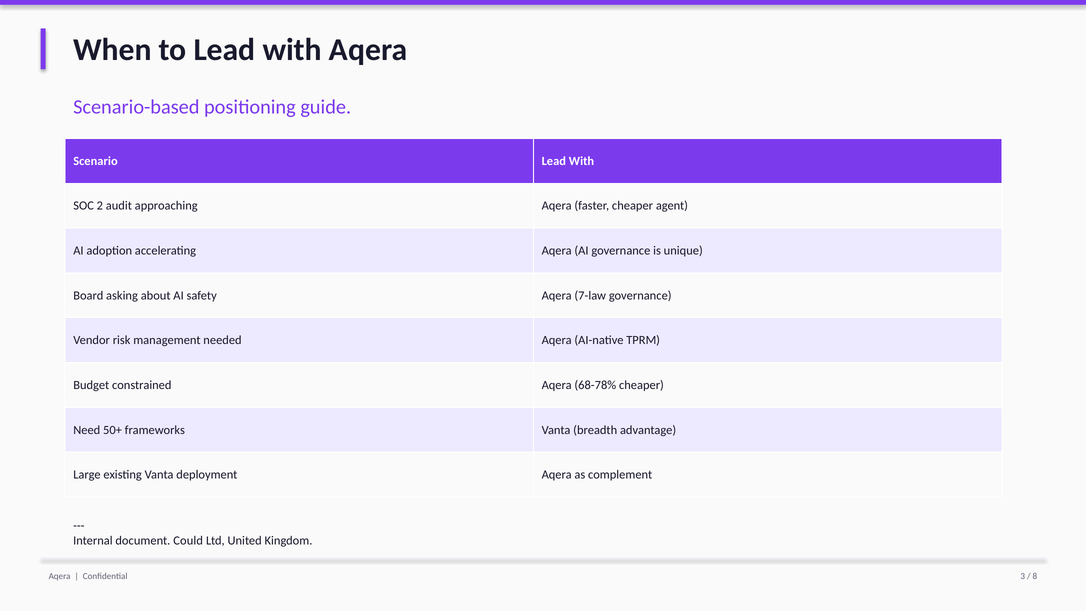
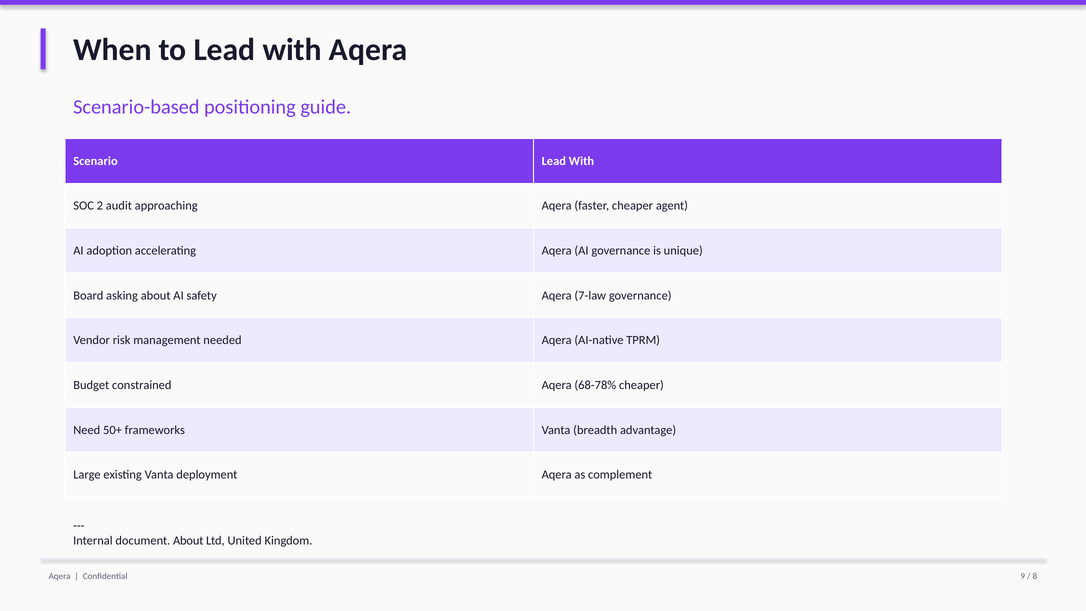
document Could: Could -> About (188, 540)
3: 3 -> 9 (1023, 576)
